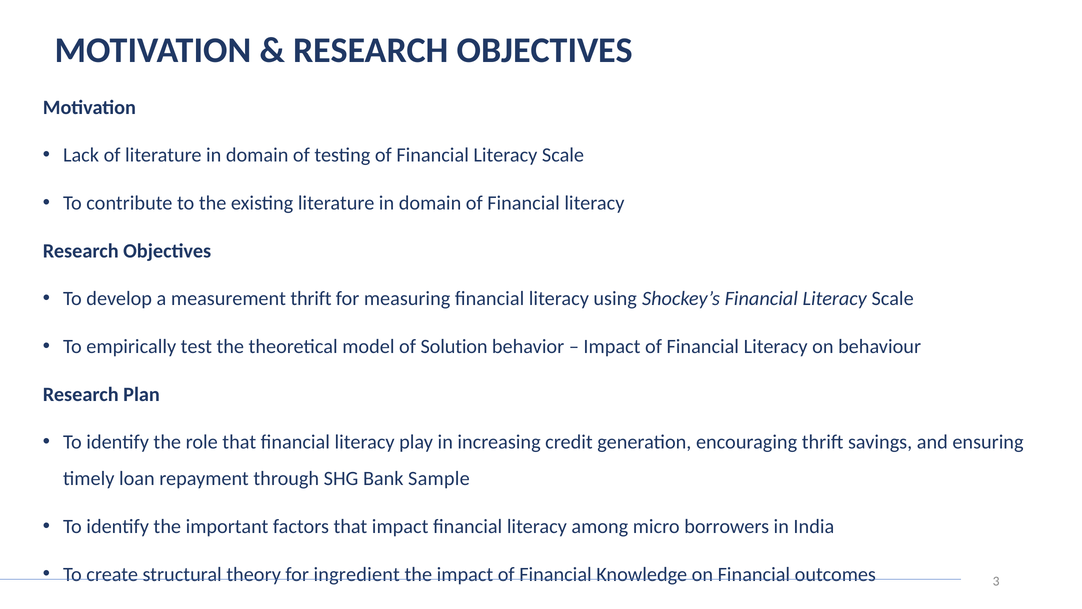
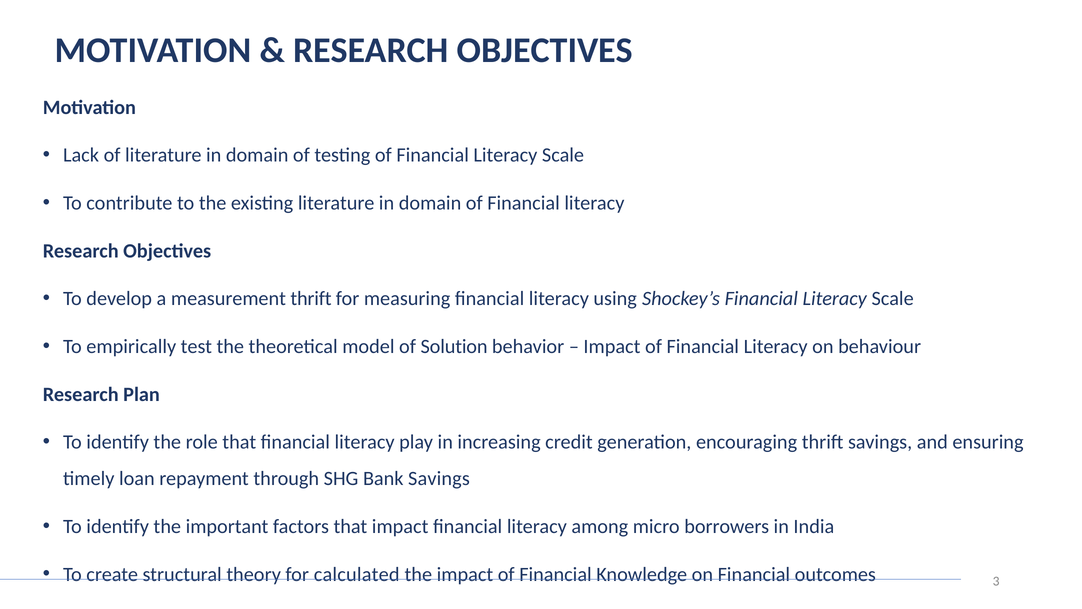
Bank Sample: Sample -> Savings (439, 478)
ingredient: ingredient -> calculated (357, 574)
